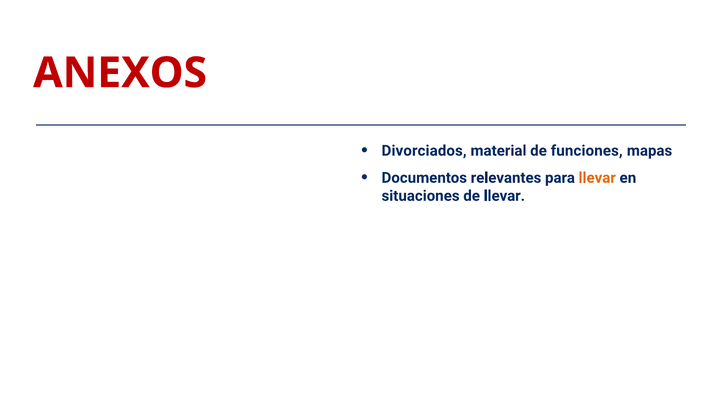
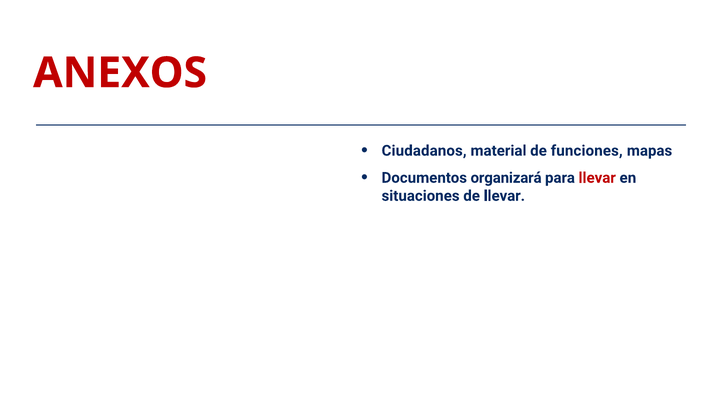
Divorciados: Divorciados -> Ciudadanos (424, 151)
relevantes: relevantes -> organizará (506, 178)
llevar colour: orange -> red (597, 178)
